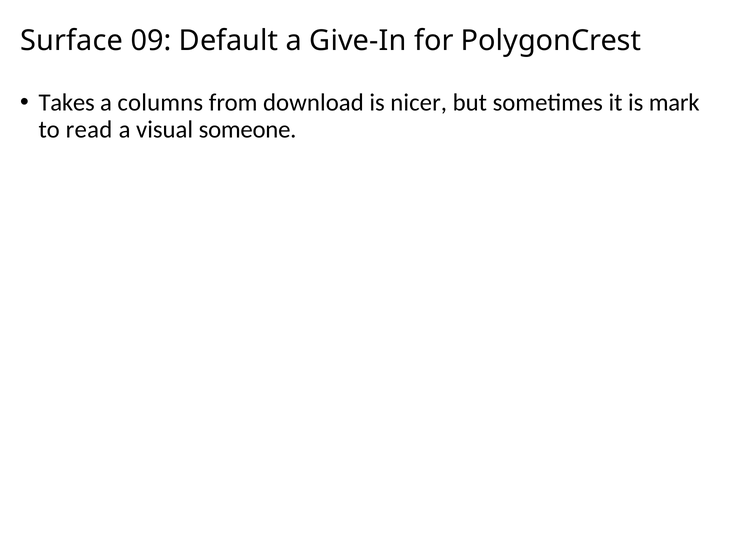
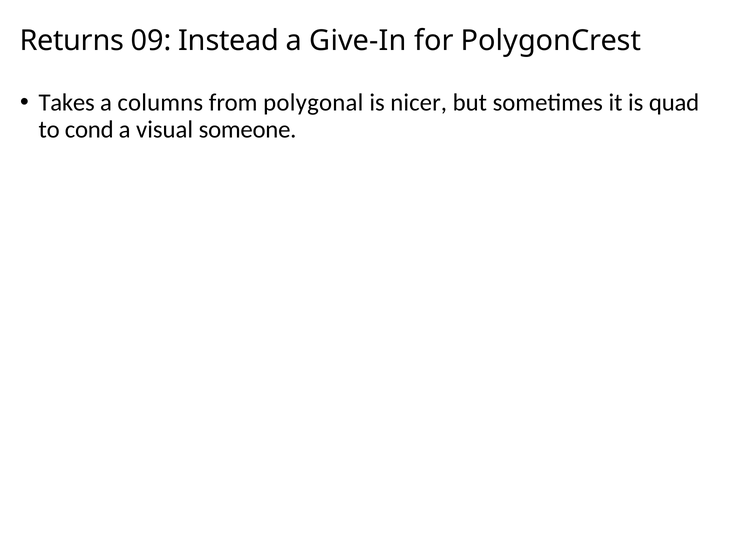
Surface: Surface -> Returns (72, 41)
Default: Default -> Instead (229, 41)
download: download -> polygonal (313, 103)
mark: mark -> quad (674, 103)
read: read -> cond (89, 129)
